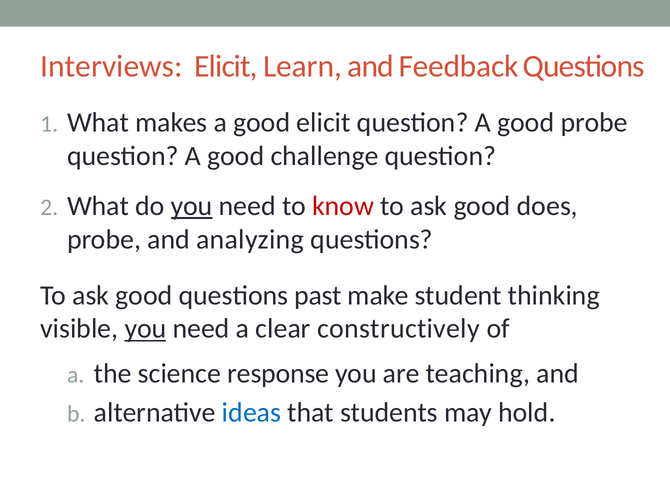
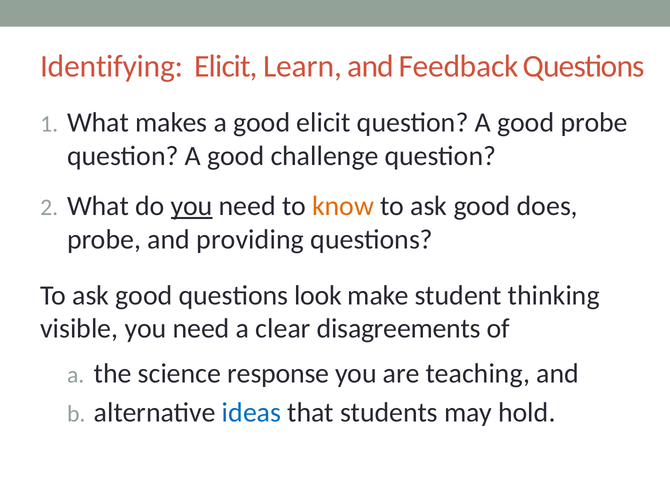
Interviews: Interviews -> Identifying (112, 66)
know colour: red -> orange (343, 206)
analyzing: analyzing -> providing (250, 240)
past: past -> look (318, 296)
you underline: present -> none (145, 329)
constructively: constructively -> disagreements (399, 329)
